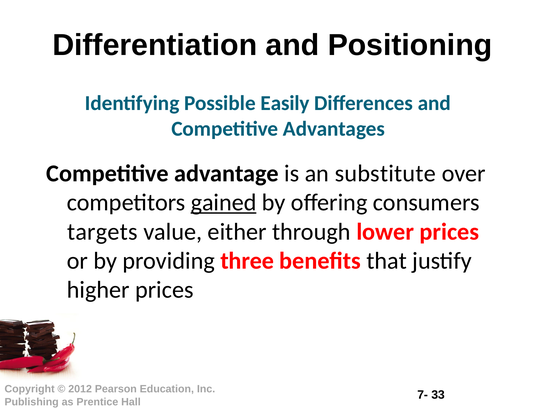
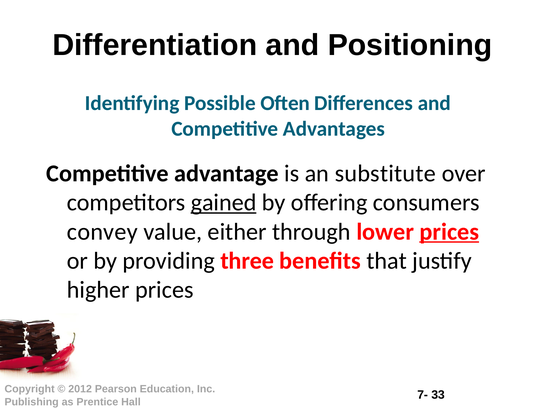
Easily: Easily -> Often (285, 103)
targets: targets -> convey (102, 232)
prices underline: none -> present (449, 232)
